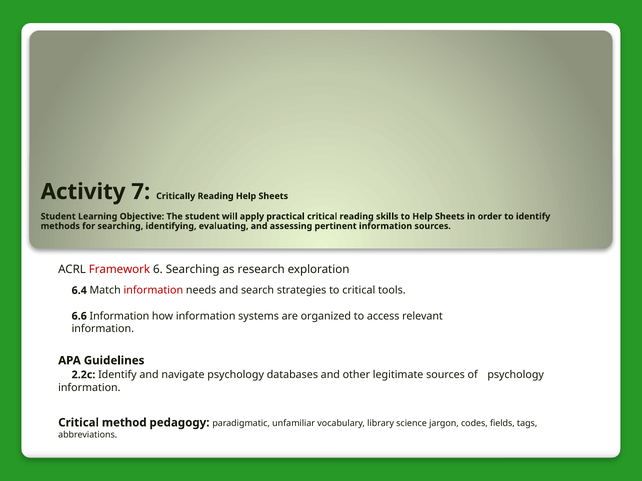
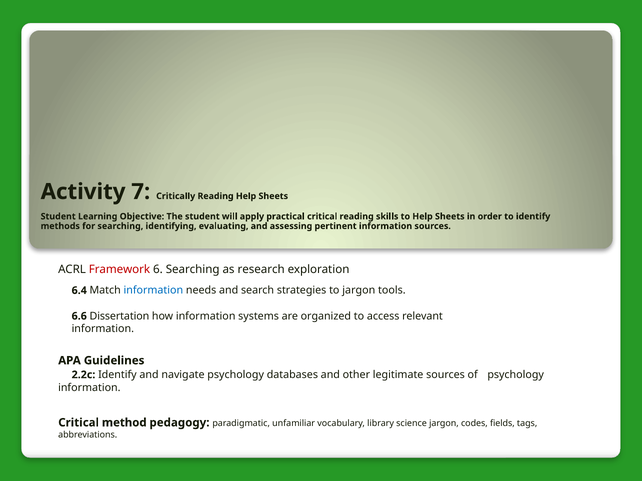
information colour: red -> blue (153, 291)
to critical: critical -> jargon (359, 291)
6.6 Information: Information -> Dissertation (119, 316)
